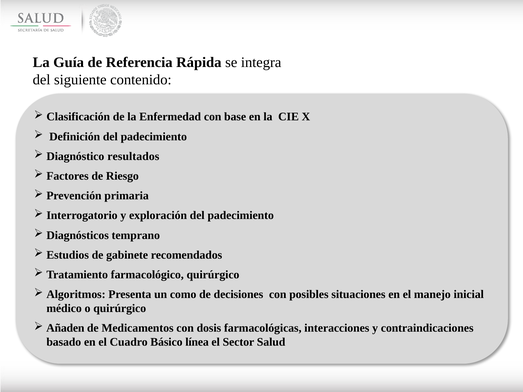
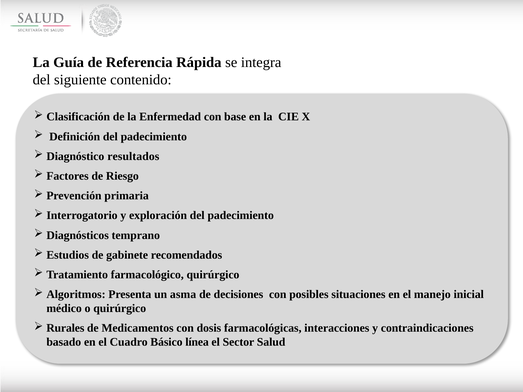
como: como -> asma (183, 295)
Añaden: Añaden -> Rurales (65, 328)
